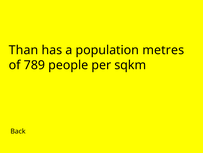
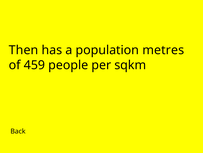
Than: Than -> Then (24, 50)
789: 789 -> 459 (34, 65)
